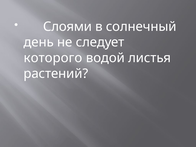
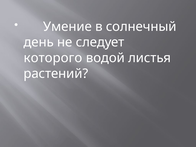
Слоями: Слоями -> Умение (67, 27)
